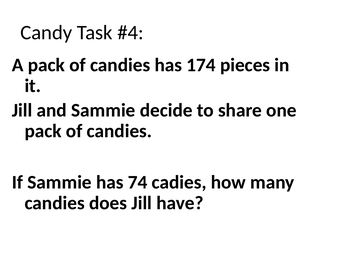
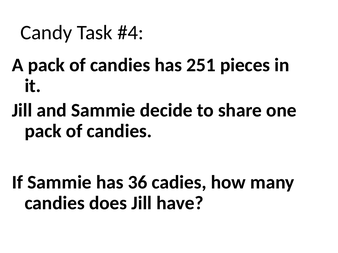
174: 174 -> 251 (201, 65)
74: 74 -> 36 (138, 183)
